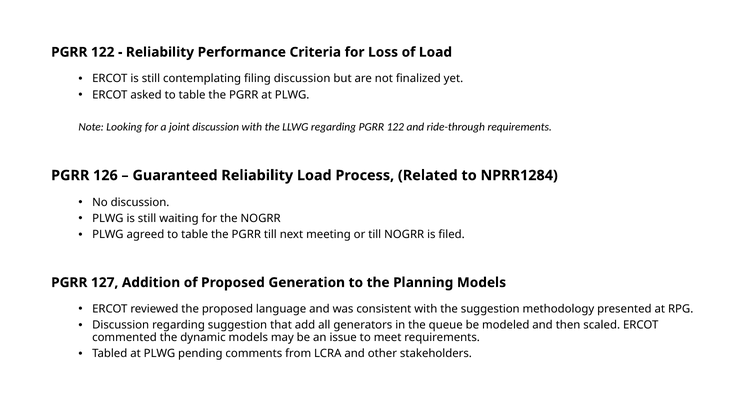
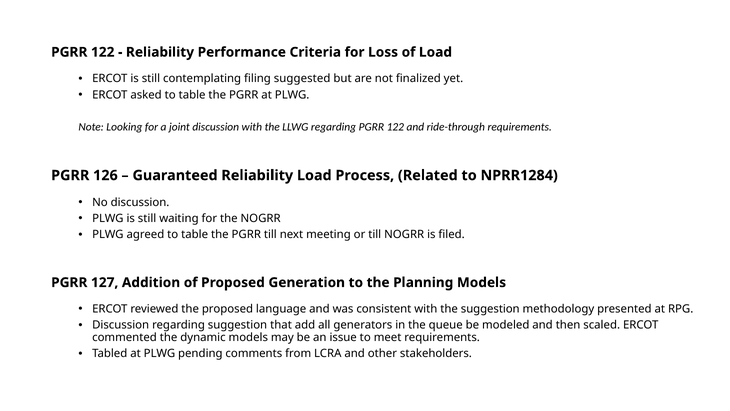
filing discussion: discussion -> suggested (302, 79)
